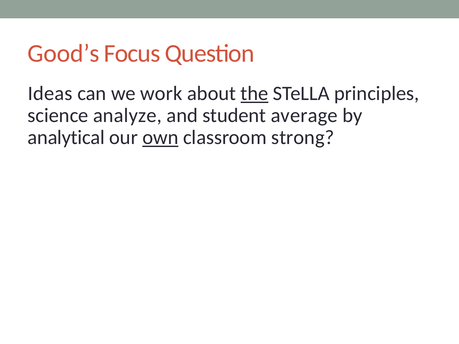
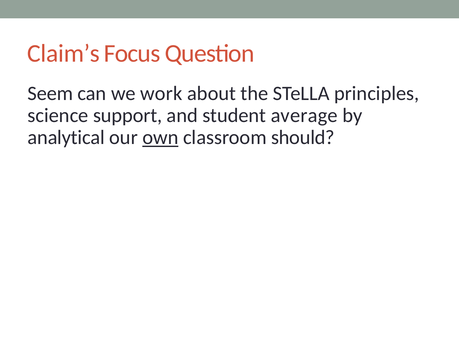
Good’s: Good’s -> Claim’s (64, 53)
Ideas: Ideas -> Seem (50, 94)
the underline: present -> none (255, 94)
analyze: analyze -> support (128, 116)
strong: strong -> should (303, 138)
